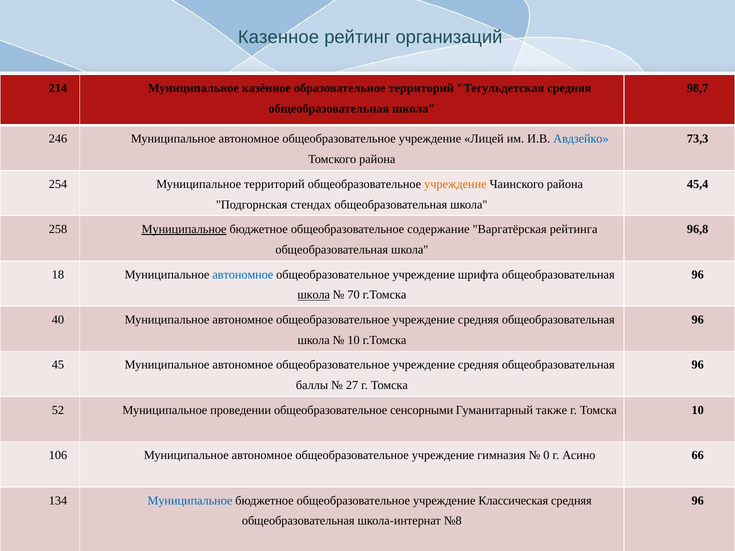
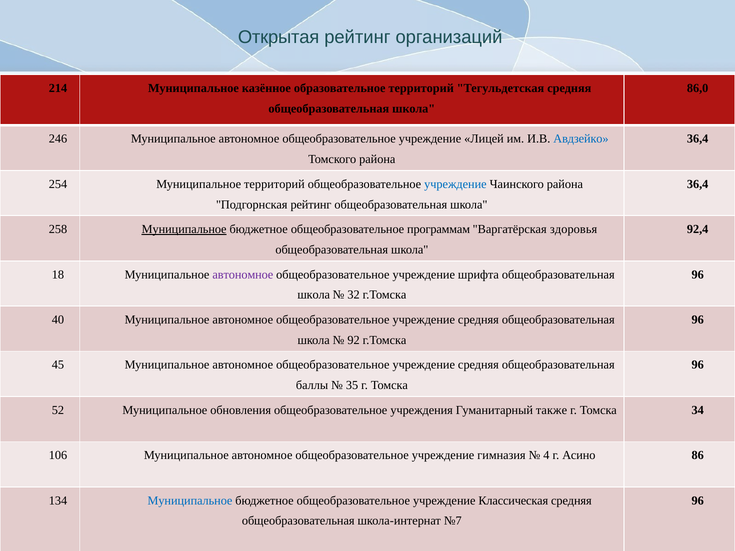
Казенное: Казенное -> Открытая (279, 37)
98,7: 98,7 -> 86,0 (698, 88)
73,3: 73,3 -> 36,4 (698, 139)
учреждение colour: orange -> blue (455, 184)
45,4: 45,4 -> 36,4 (698, 184)
Подгорнская стендах: стендах -> рейтинг (311, 205)
содержание: содержание -> программам (439, 229)
рейтинга: рейтинга -> здоровья (574, 229)
96,8: 96,8 -> 92,4 (698, 229)
автономное colour: blue -> purple (243, 275)
школа underline: present -> none (314, 295)
70: 70 -> 32 (354, 295)
10: 10 -> 92 (354, 340)
27: 27 -> 35 (352, 386)
проведении: проведении -> обновления (241, 410)
сенсорными: сенсорными -> учреждения (422, 410)
Томска 10: 10 -> 34 (698, 410)
0: 0 -> 4 (546, 456)
66: 66 -> 86 (698, 456)
№8: №8 -> №7 (453, 521)
